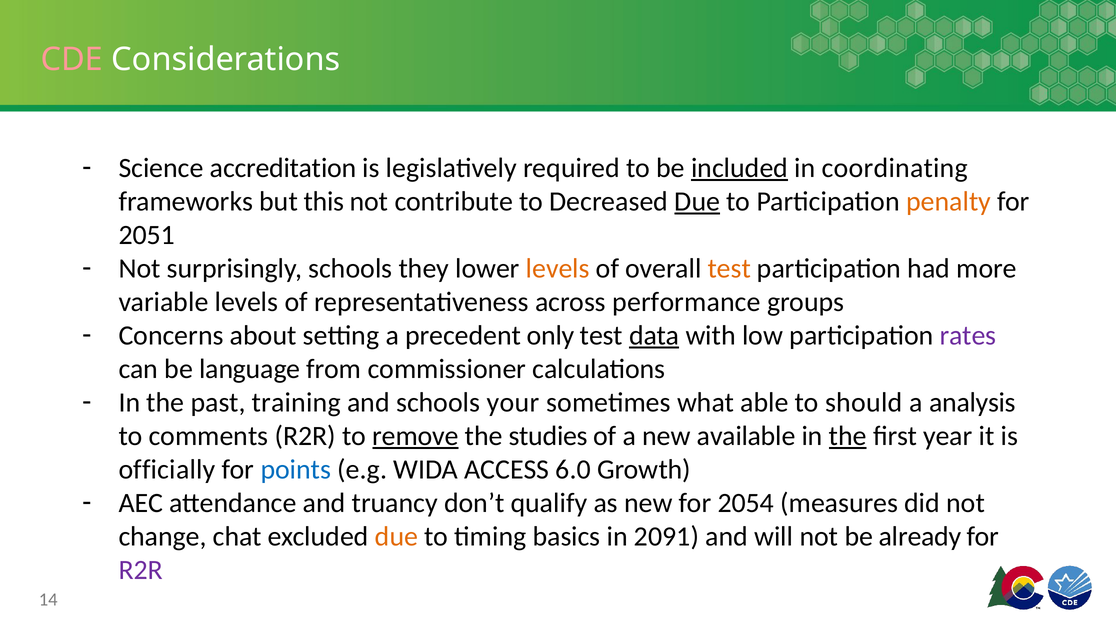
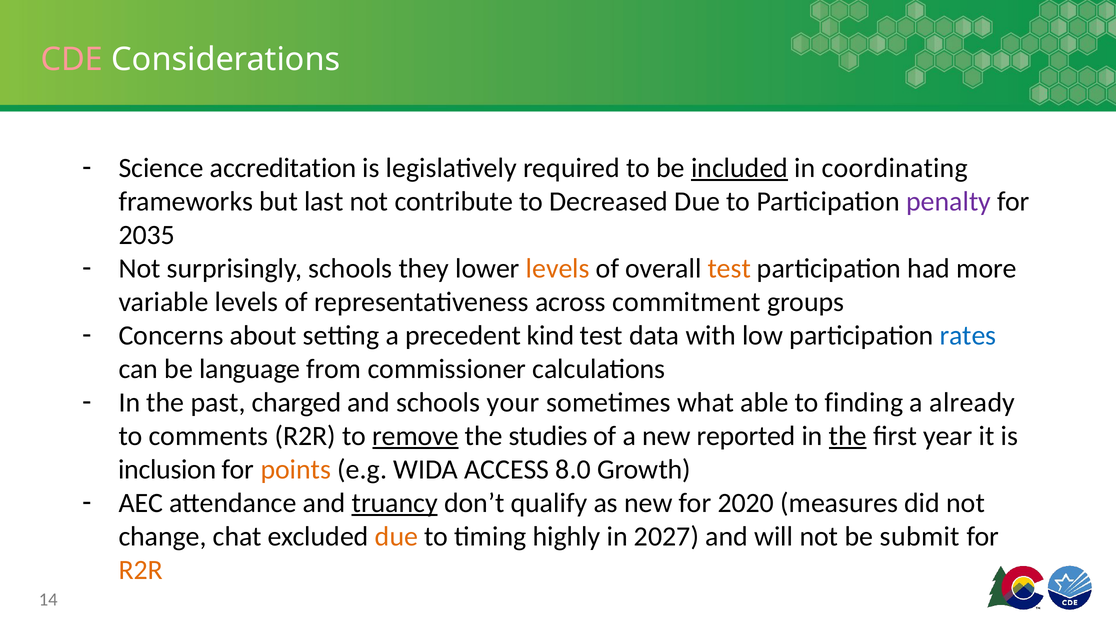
this: this -> last (324, 201)
Due underline: present -> none (697, 201)
penalty colour: orange -> purple (949, 201)
2051: 2051 -> 2035 (147, 235)
performance: performance -> commitment (686, 302)
only: only -> kind (551, 335)
data underline: present -> none (654, 335)
rates colour: purple -> blue (968, 335)
training: training -> charged (296, 402)
should: should -> finding (864, 402)
analysis: analysis -> already (972, 402)
available: available -> reported (746, 436)
officially: officially -> inclusion (167, 469)
points colour: blue -> orange (296, 469)
6.0: 6.0 -> 8.0 (573, 469)
truancy underline: none -> present (395, 503)
2054: 2054 -> 2020 (746, 503)
basics: basics -> highly (566, 536)
2091: 2091 -> 2027 (666, 536)
already: already -> submit (920, 536)
R2R colour: purple -> orange (141, 570)
